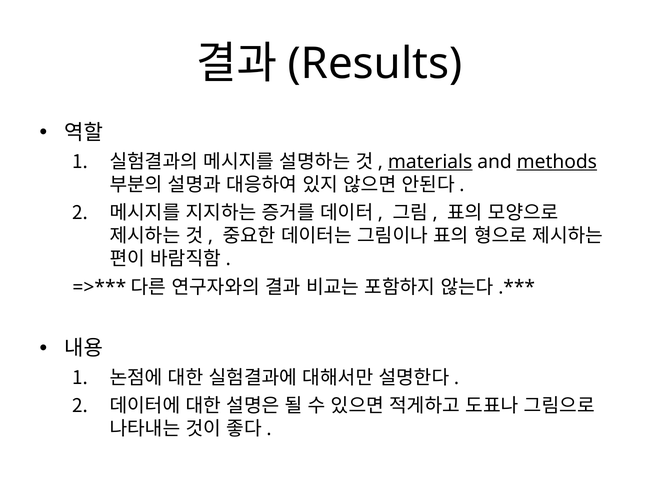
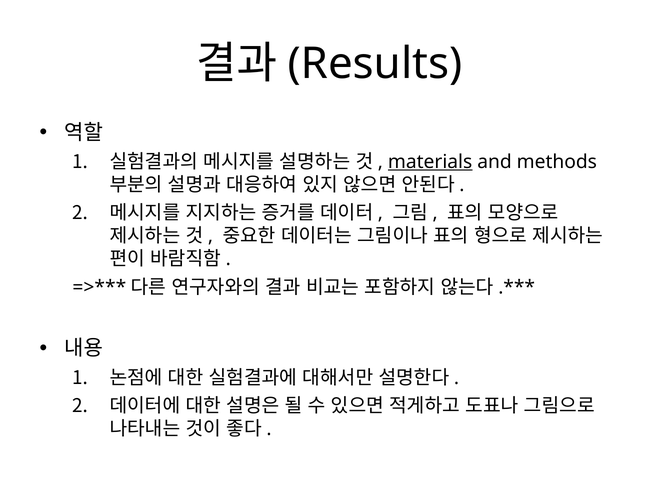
methods underline: present -> none (557, 162)
